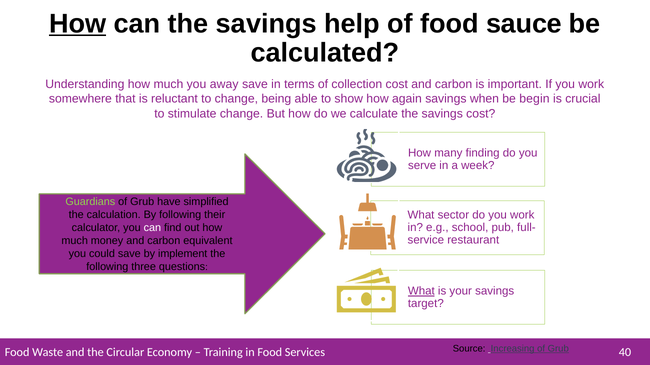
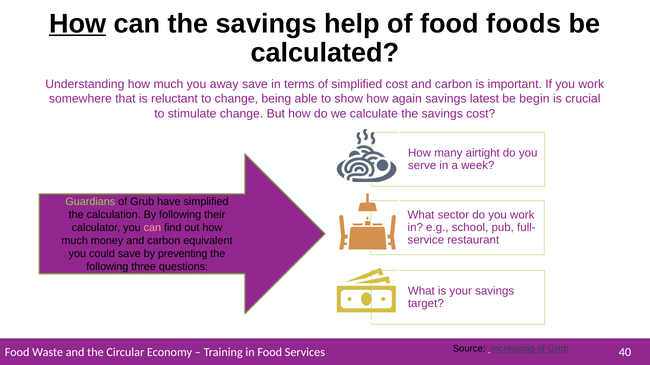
sauce: sauce -> foods (524, 24)
of collection: collection -> simplified (357, 85)
when: when -> latest (484, 99)
finding: finding -> airtight (483, 153)
can colour: white -> pink (152, 228)
implement: implement -> preventing (183, 254)
What underline: present -> none (421, 292)
